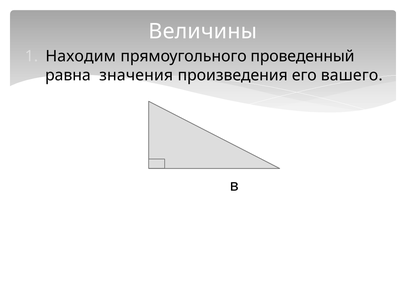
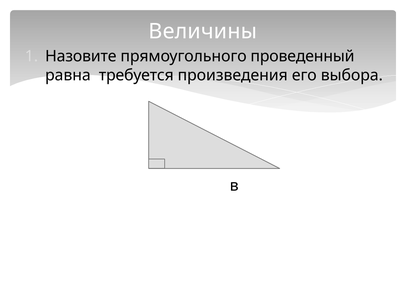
Находим: Находим -> Назовите (81, 56)
значения: значения -> требуется (136, 75)
вашего: вашего -> выбора (352, 75)
